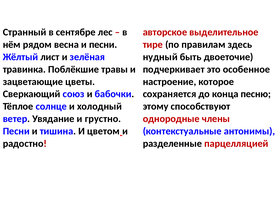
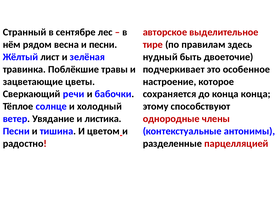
союз: союз -> речи (74, 94)
конца песню: песню -> конца (256, 94)
грустно: грустно -> листика (103, 119)
